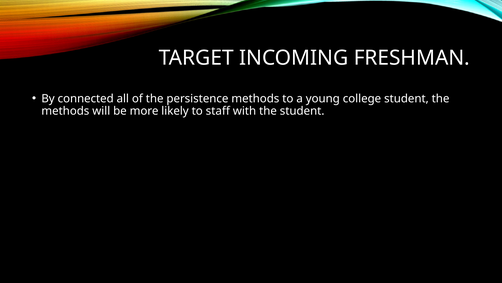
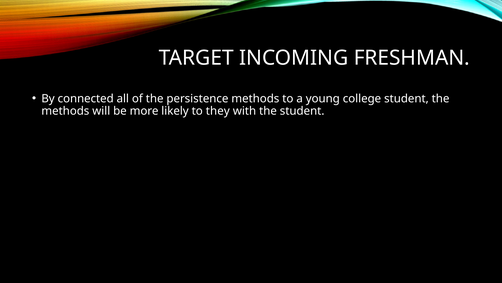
staff: staff -> they (218, 111)
